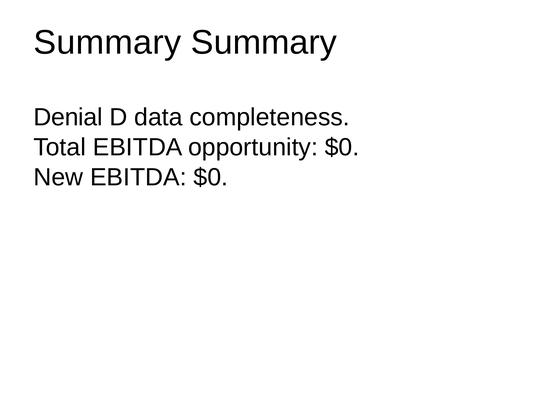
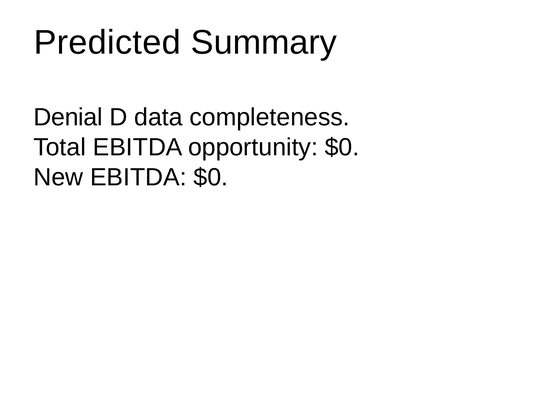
Summary: Summary -> Predicted (107, 42)
